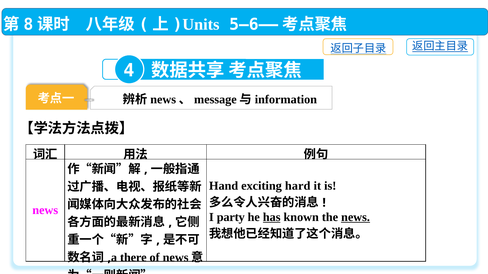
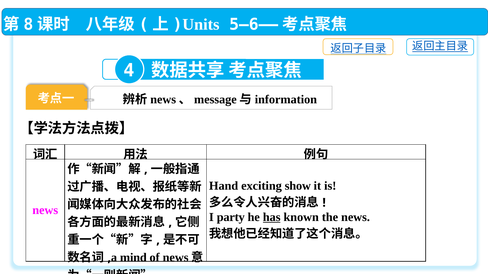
hard: hard -> show (298, 186)
news underline: present -> none (356, 217)
there: there -> mind (133, 258)
